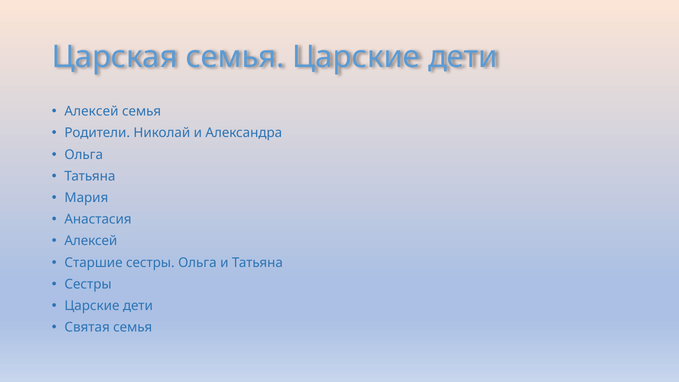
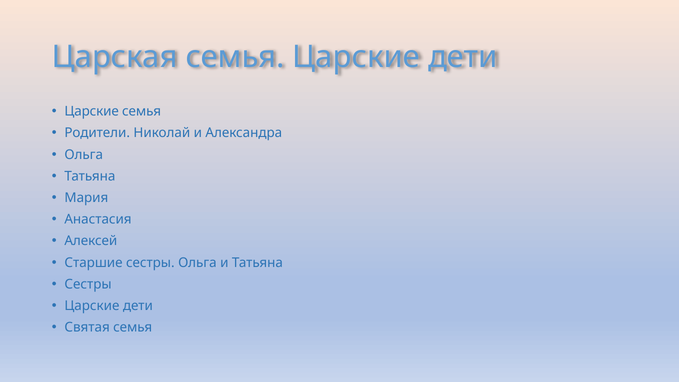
Алексей: Алексей -> Царские (92, 111)
